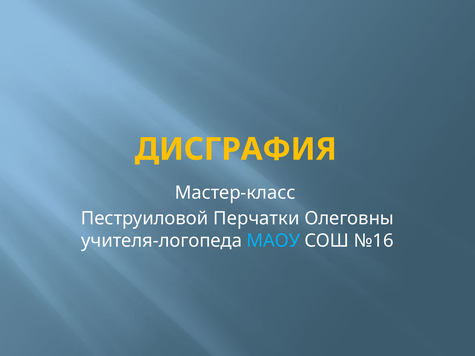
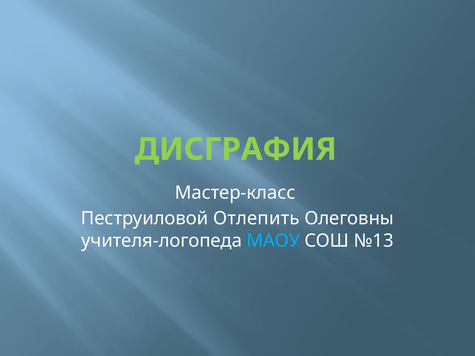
ДИСГРАФИЯ colour: yellow -> light green (236, 149)
Перчатки: Перчатки -> Отлепить (256, 219)
№16: №16 -> №13 (374, 241)
